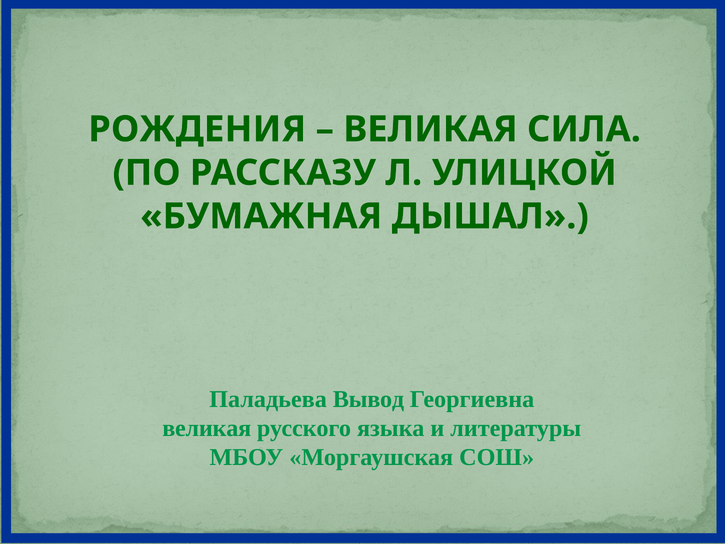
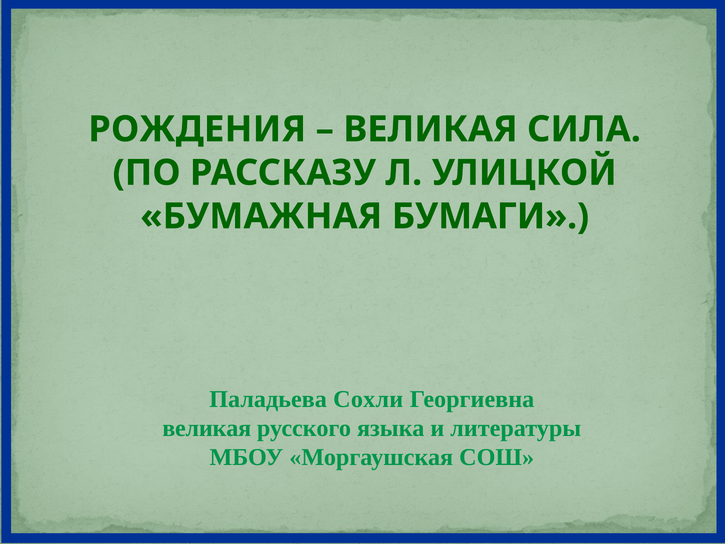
ДЫШАЛ: ДЫШАЛ -> БУМАГИ (490, 216)
Вывод: Вывод -> Сохли (368, 399)
